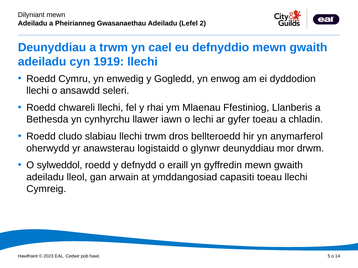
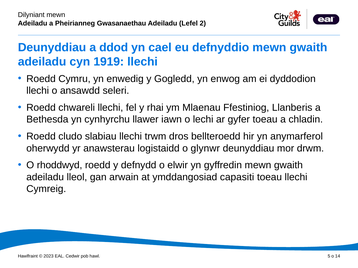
a trwm: trwm -> ddod (114, 47)
sylweddol: sylweddol -> rhoddwyd (60, 165)
eraill: eraill -> elwir (178, 165)
